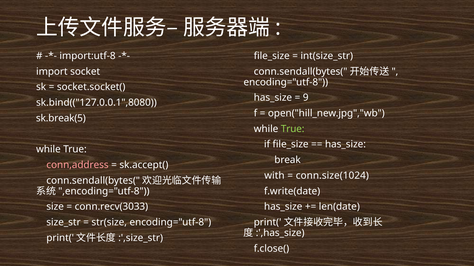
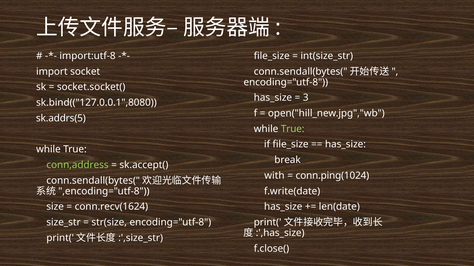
9: 9 -> 3 (306, 98)
sk.break(5: sk.break(5 -> sk.addrs(5 (61, 118)
conn,address colour: pink -> light green (78, 165)
conn.size(1024: conn.size(1024 -> conn.ping(1024 (332, 176)
conn.recv(3033: conn.recv(3033 -> conn.recv(1624 (111, 207)
